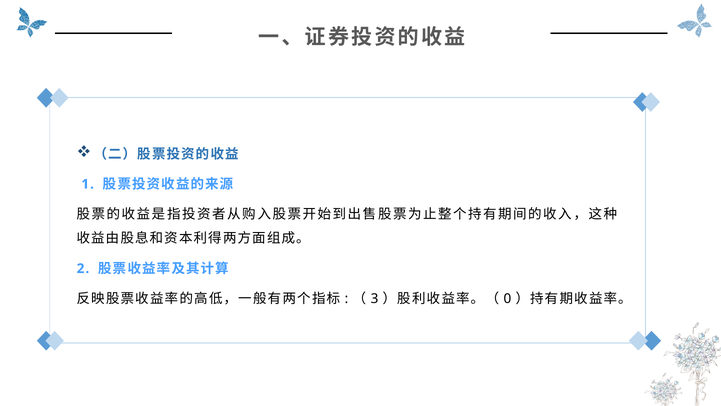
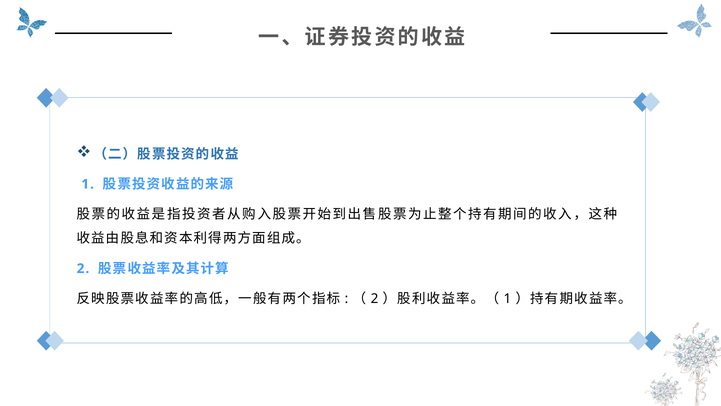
3: 3 -> 2 (375, 298)
0: 0 -> 1 (507, 298)
